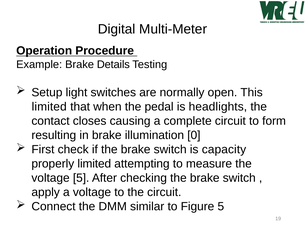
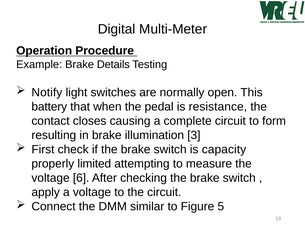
Setup: Setup -> Notify (47, 92)
limited: limited -> battery (49, 107)
headlights: headlights -> resistance (218, 107)
0: 0 -> 3 (194, 135)
voltage 5: 5 -> 6 (81, 178)
